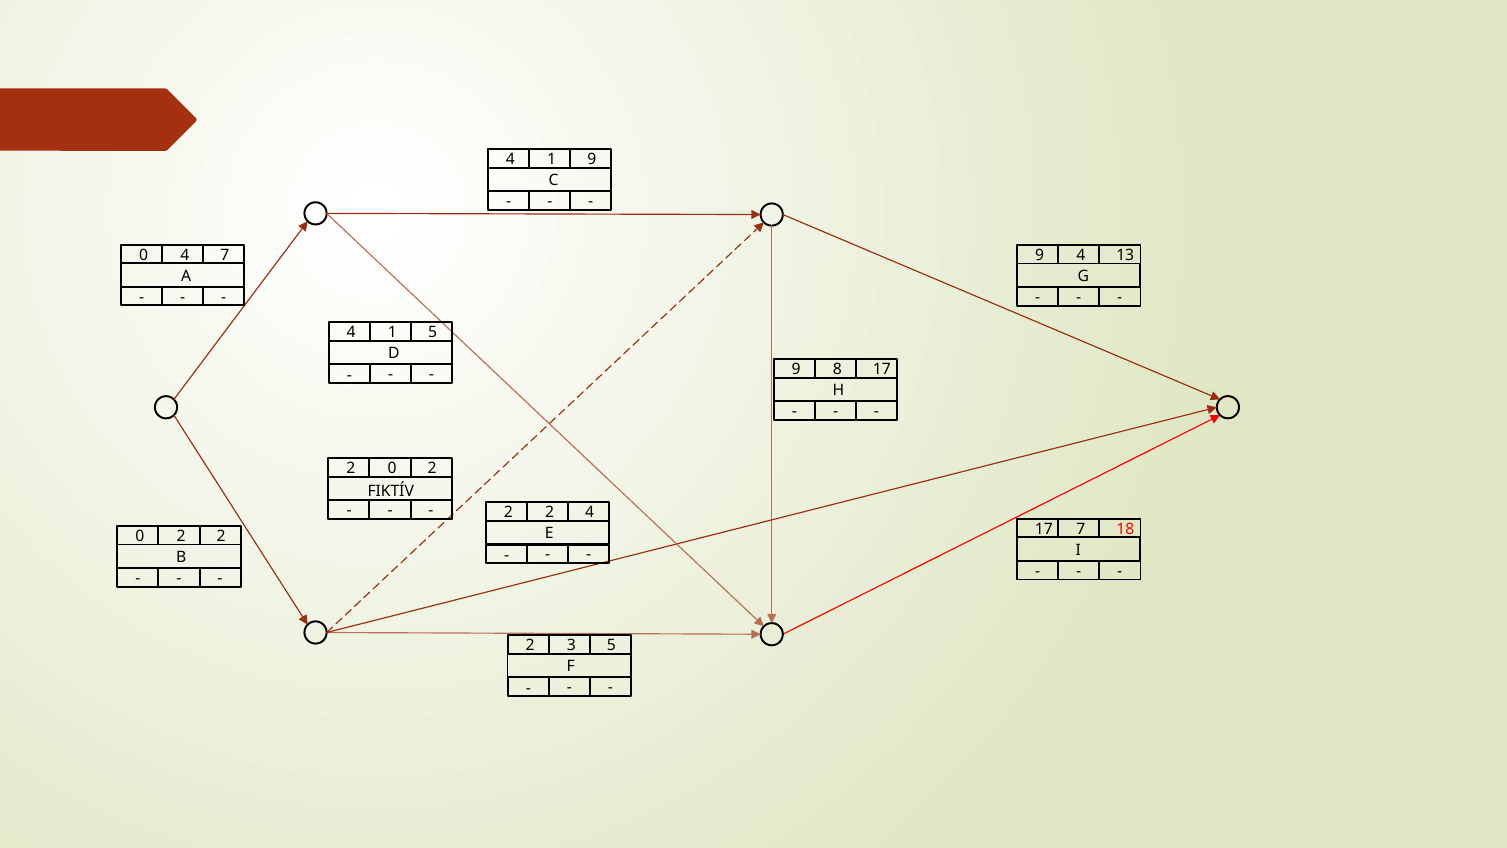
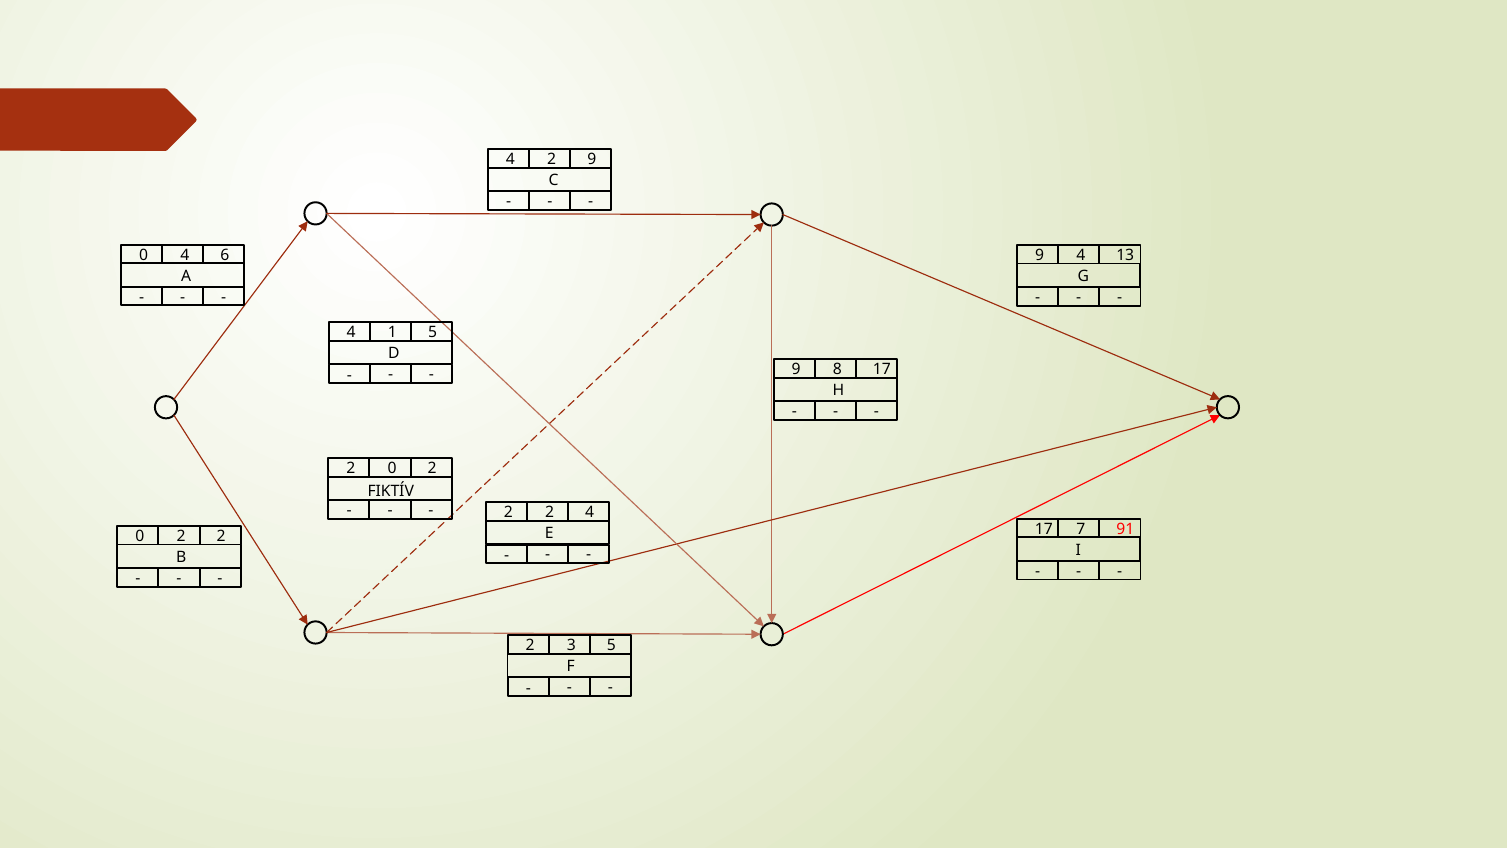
1: 1 -> 2 (552, 159)
4 7: 7 -> 6 (225, 255)
18: 18 -> 91 (1125, 529)
